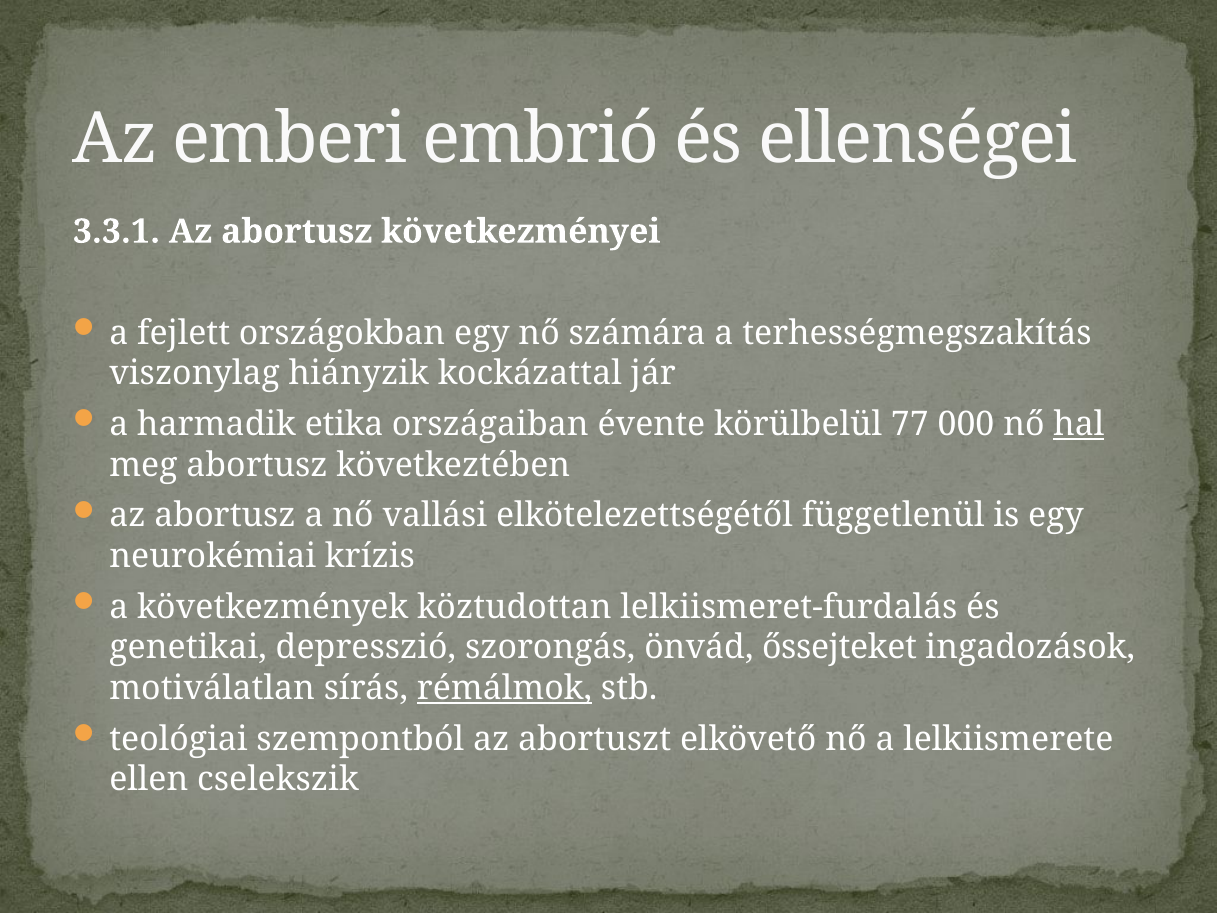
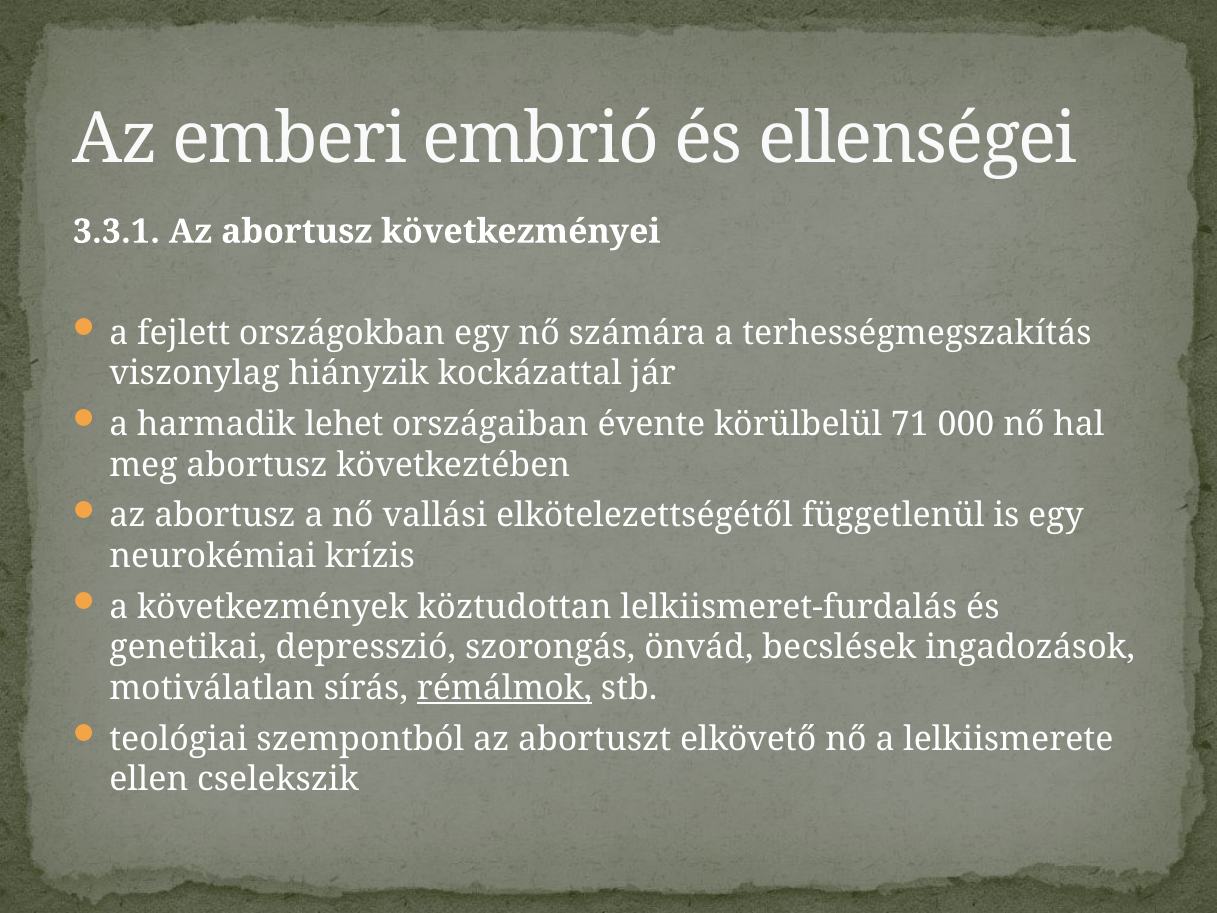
etika: etika -> lehet (344, 424)
77: 77 -> 71 (910, 424)
hal underline: present -> none (1079, 424)
őssejteket: őssejteket -> becslések (839, 648)
